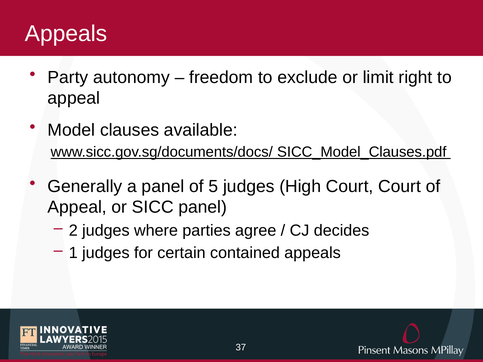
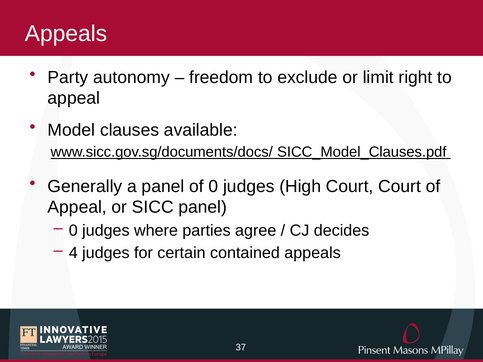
of 5: 5 -> 0 (213, 186)
2: 2 -> 0 (73, 231)
1: 1 -> 4 (73, 253)
